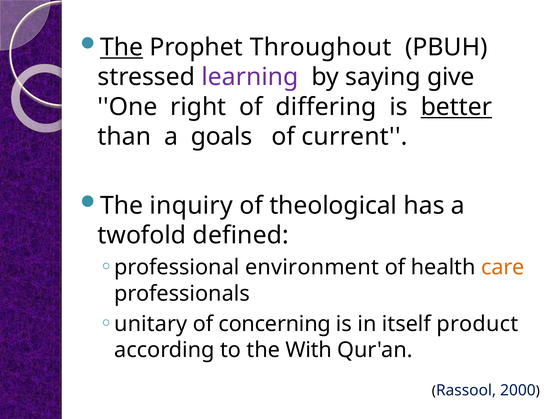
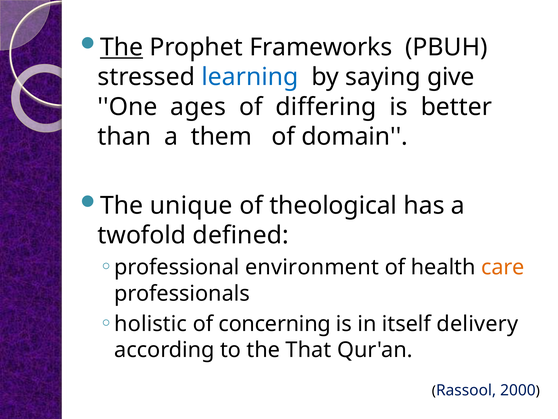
Throughout: Throughout -> Frameworks (321, 47)
learning colour: purple -> blue (250, 77)
right: right -> ages (198, 107)
better underline: present -> none (456, 107)
goals: goals -> them (221, 137)
current: current -> domain (355, 137)
inquiry: inquiry -> unique (191, 205)
unitary: unitary -> holistic (151, 324)
product: product -> delivery (477, 324)
With: With -> That (309, 350)
